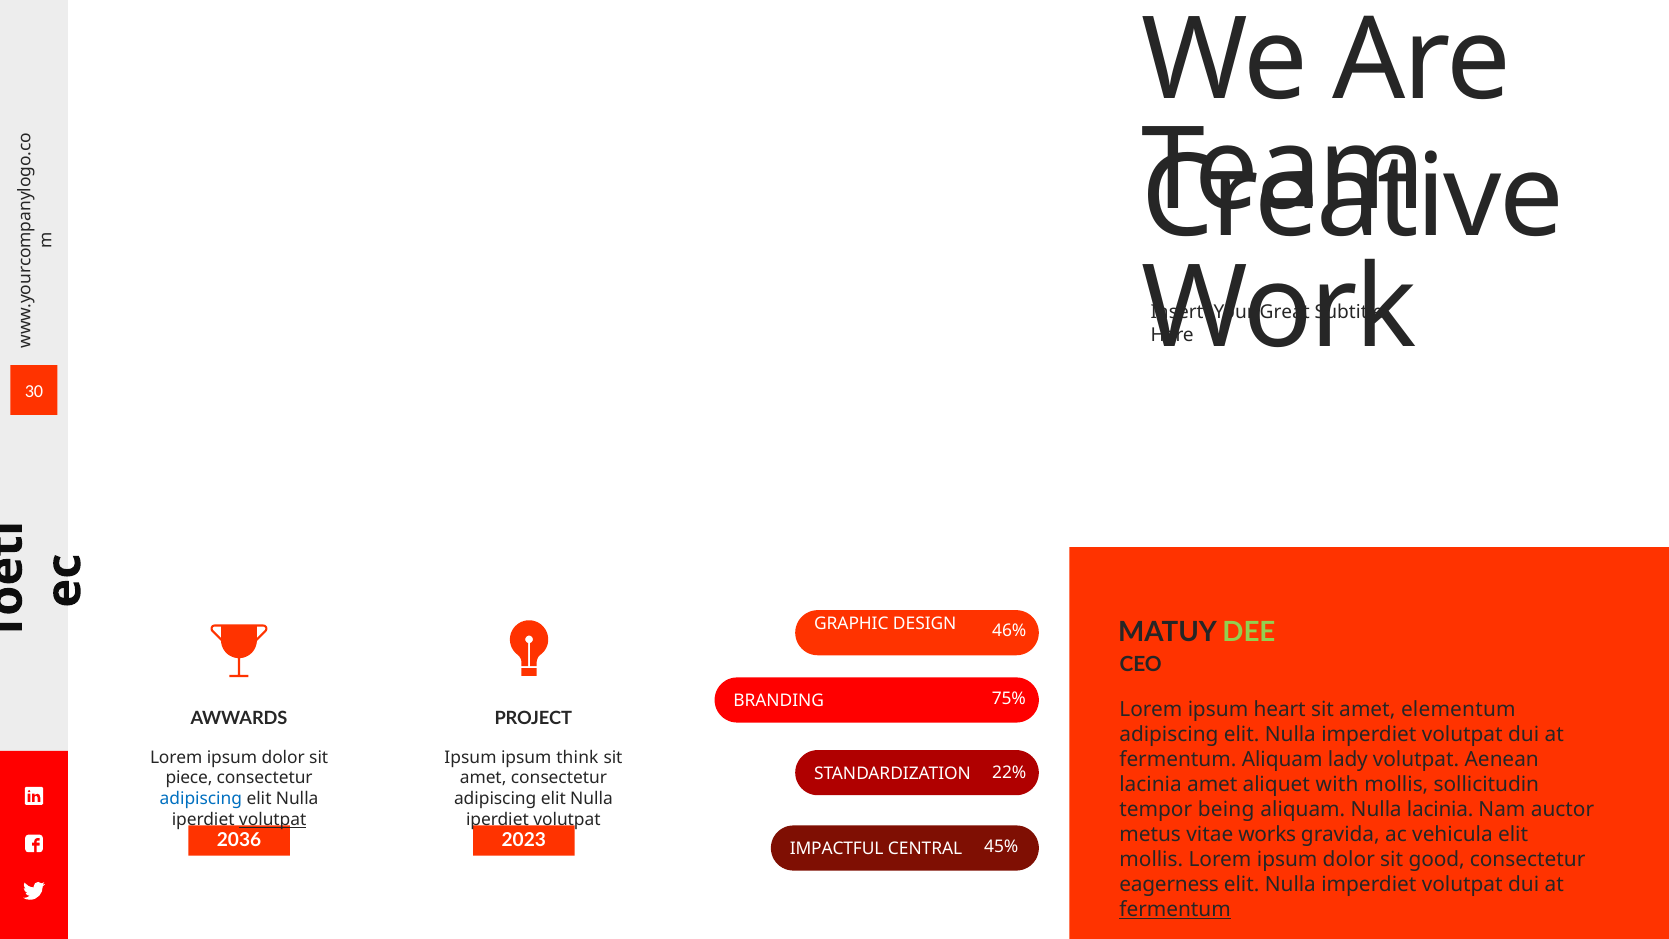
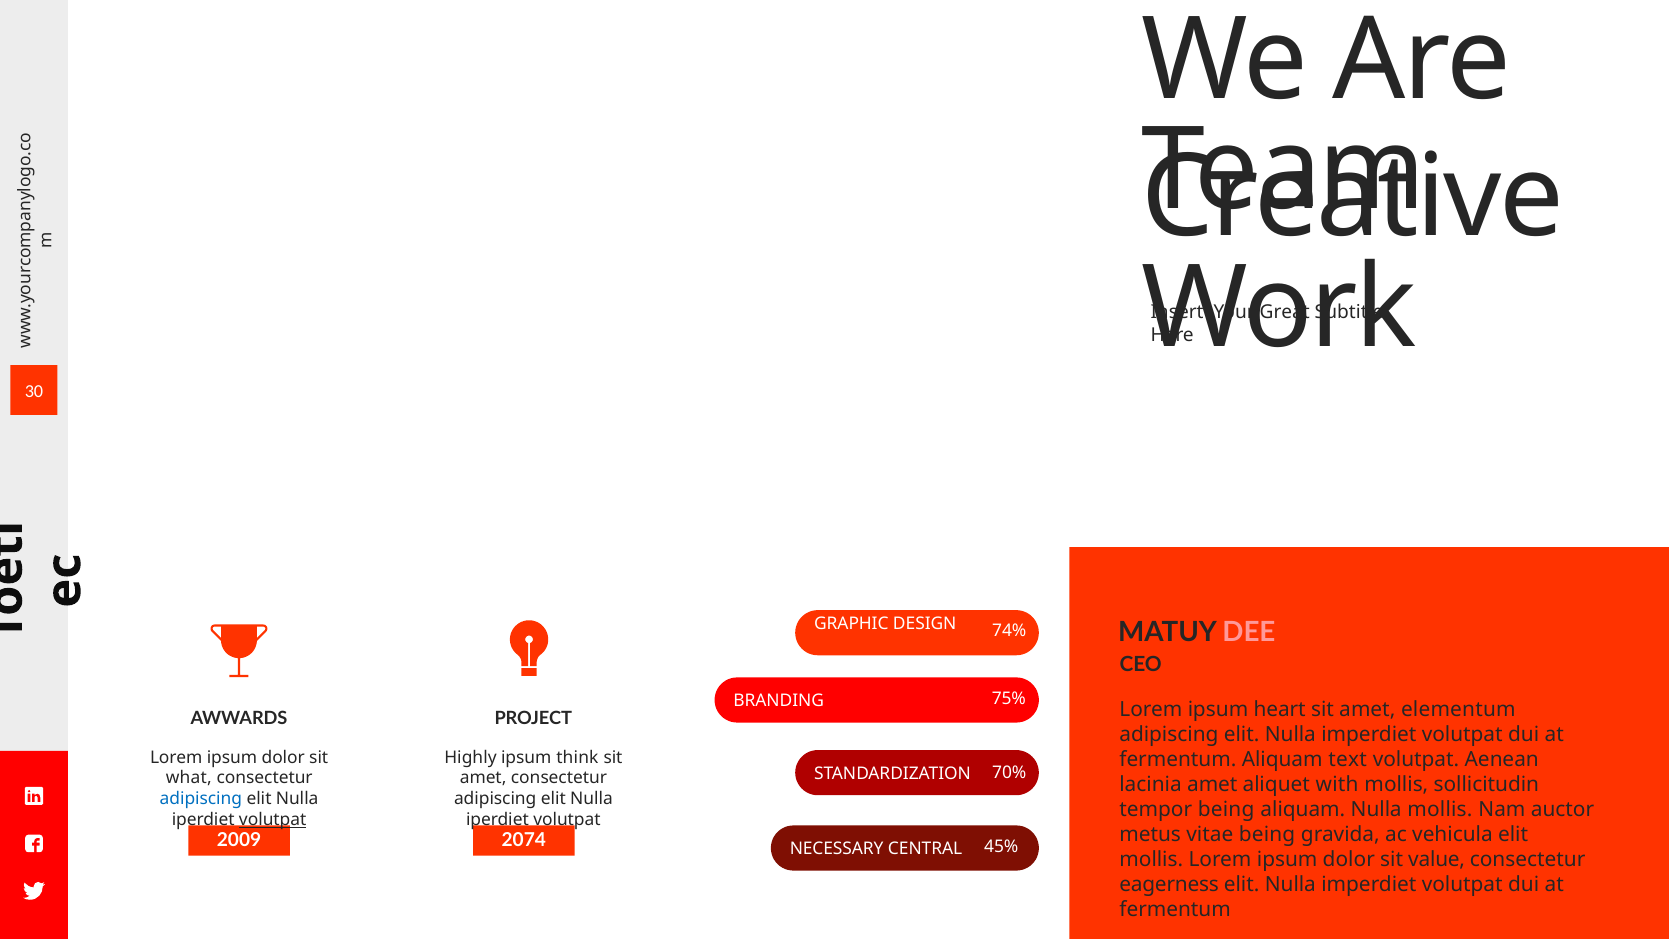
DEE colour: light green -> pink (1249, 632)
46%: 46% -> 74% (1009, 630)
Ipsum: Ipsum -> Highly (470, 757)
lady: lady -> text (1348, 759)
22%: 22% -> 70% (1009, 773)
piece: piece -> what (189, 778)
Nulla lacinia: lacinia -> mollis (1440, 809)
vitae works: works -> being (1267, 834)
2036: 2036 -> 2009 (239, 840)
2023: 2023 -> 2074 (524, 840)
IMPACTFUL: IMPACTFUL -> NECESSARY (837, 849)
good: good -> value (1437, 859)
fermentum underline: present -> none (1175, 909)
